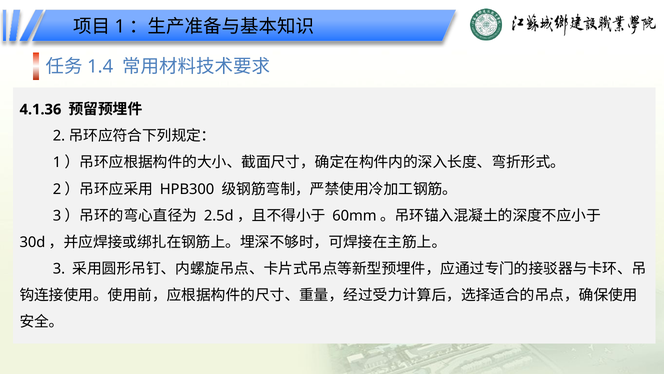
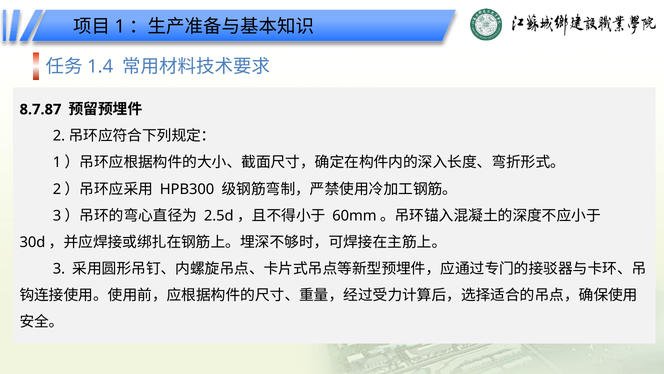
4.1.36: 4.1.36 -> 8.7.87 (40, 109)
